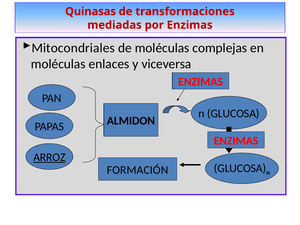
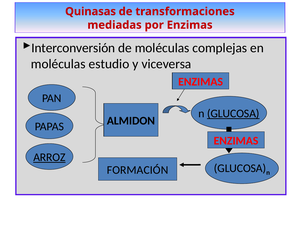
Mitocondriales: Mitocondriales -> Interconversión (73, 48)
enlaces: enlaces -> estudio (109, 64)
GLUCOSA underline: none -> present (233, 114)
